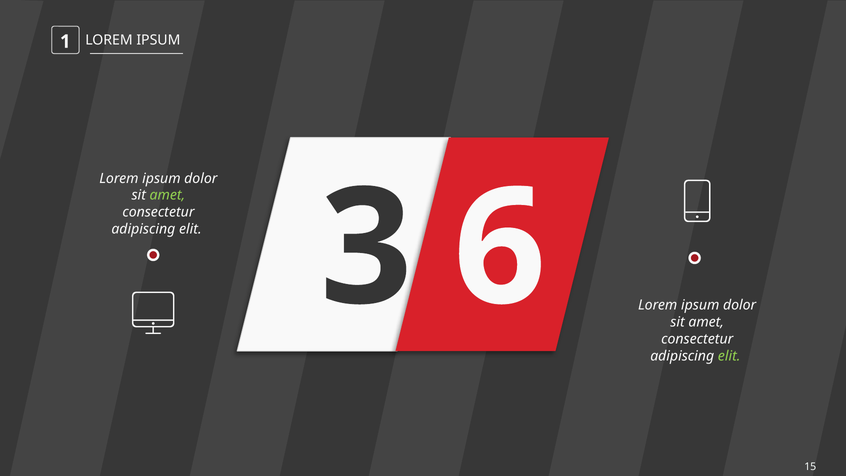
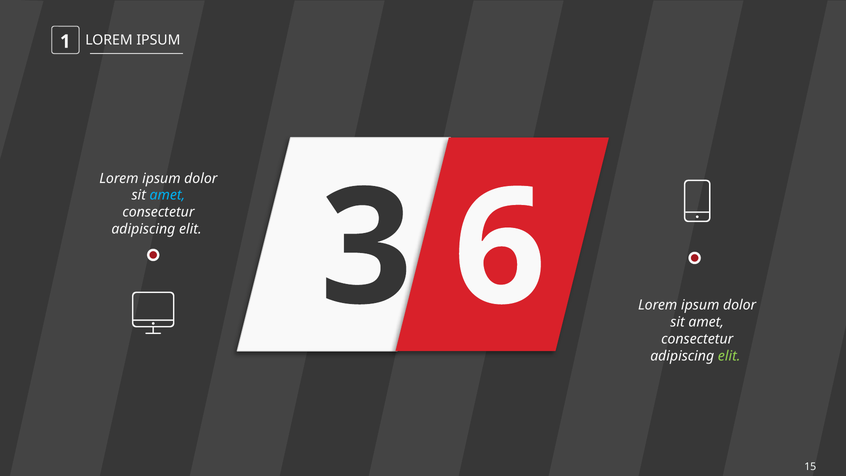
amet colour: light green -> light blue (167, 195)
